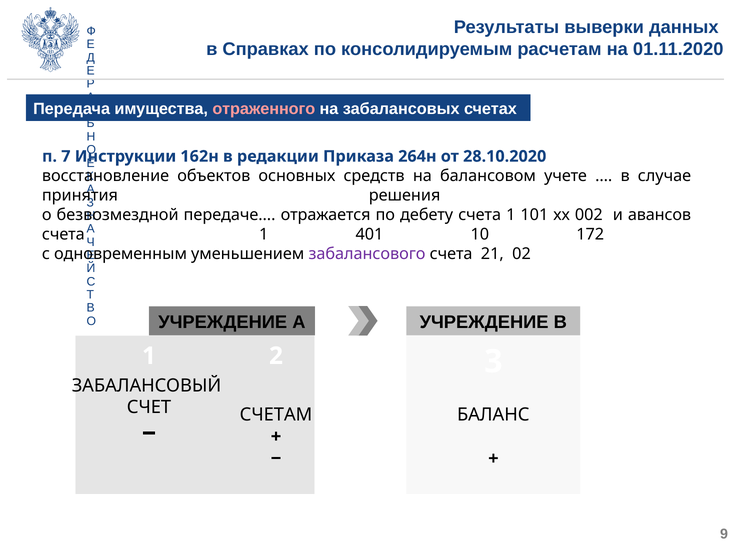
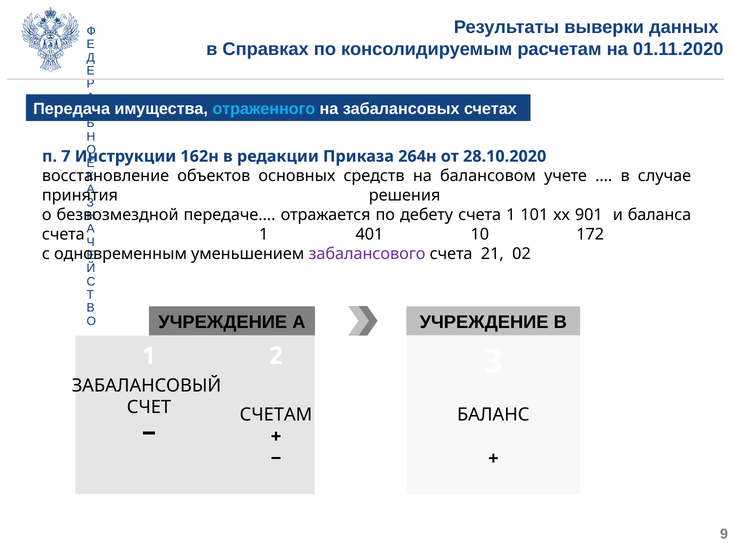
отраженного colour: pink -> light blue (264, 109)
002: 002 -> 901 (589, 215)
авансов: авансов -> баланса (659, 215)
